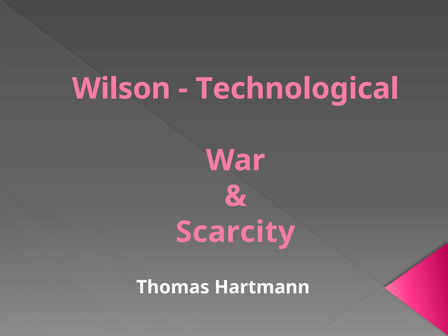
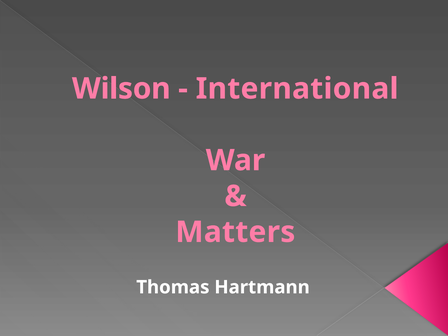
Technological: Technological -> International (297, 89)
Scarcity: Scarcity -> Matters (235, 232)
